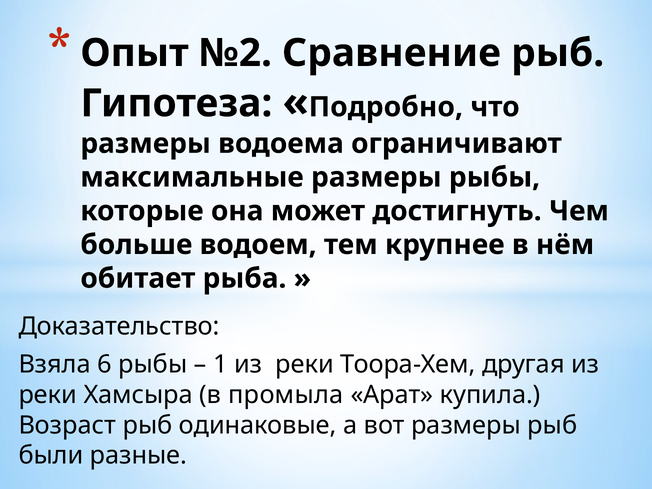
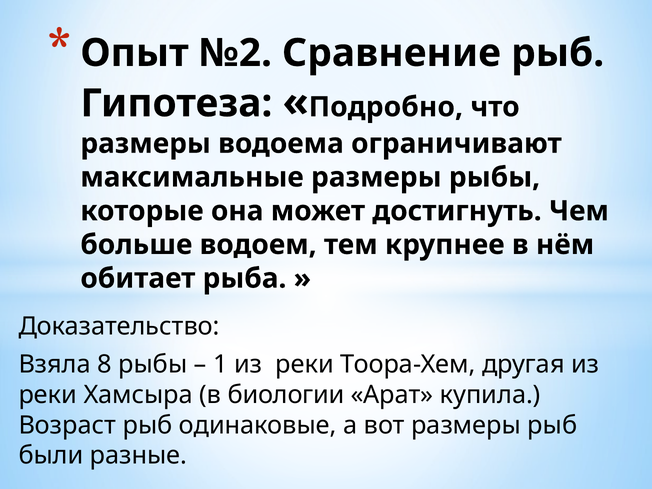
6: 6 -> 8 (105, 364)
промыла: промыла -> биологии (286, 395)
